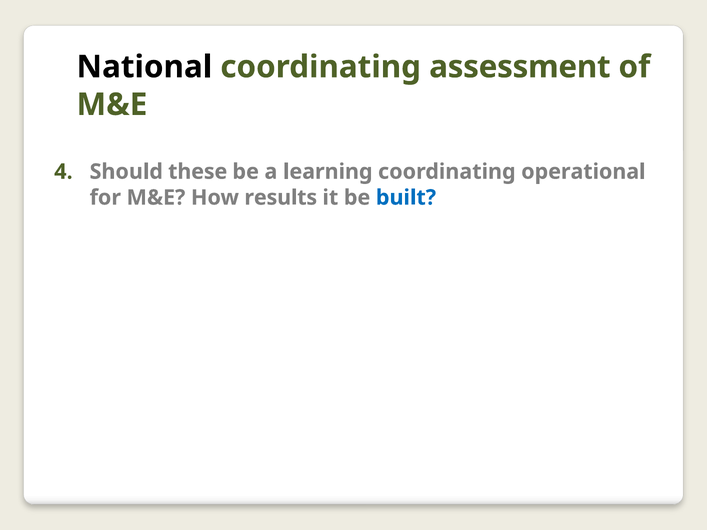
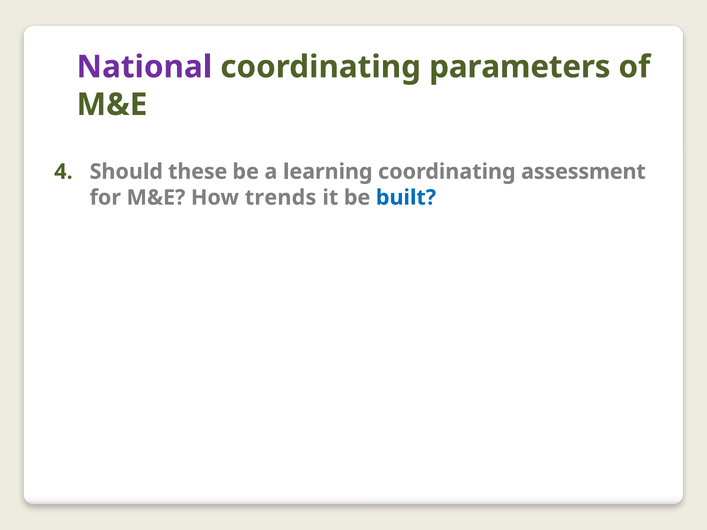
National colour: black -> purple (144, 67)
assessment: assessment -> parameters (520, 67)
operational: operational -> assessment (583, 172)
results: results -> trends (281, 198)
